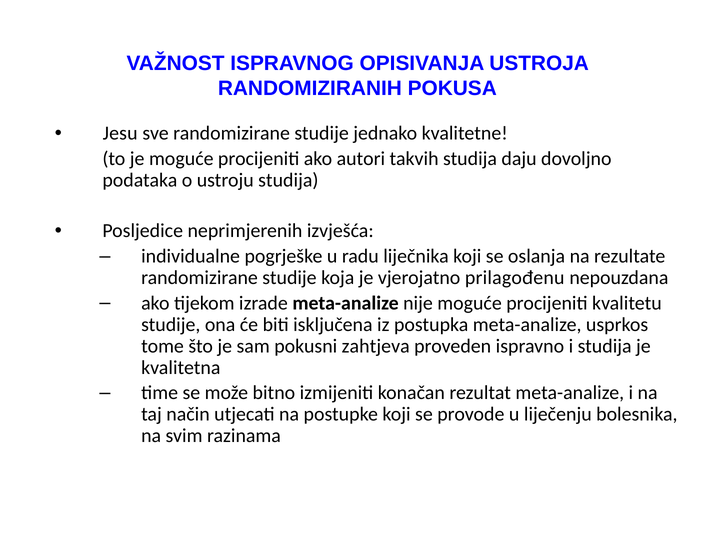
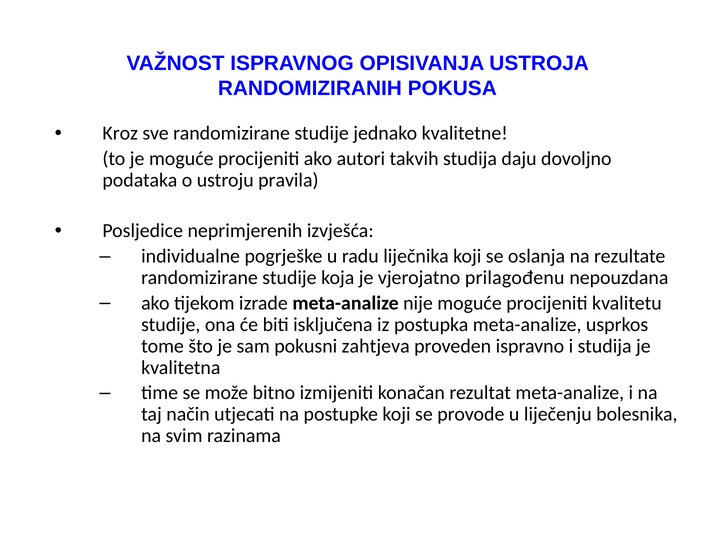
Jesu: Jesu -> Kroz (120, 133)
ustroju studija: studija -> pravila (288, 180)
